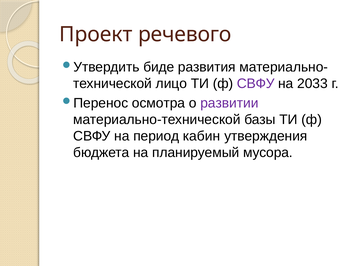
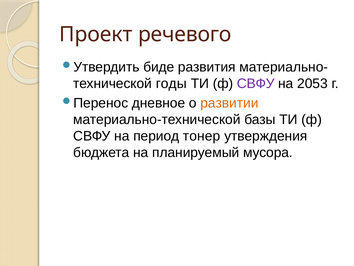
лицо: лицо -> годы (171, 83)
2033: 2033 -> 2053 (312, 83)
осмотра: осмотра -> дневное (159, 103)
развитии colour: purple -> orange (229, 103)
кабин: кабин -> тонер (202, 136)
